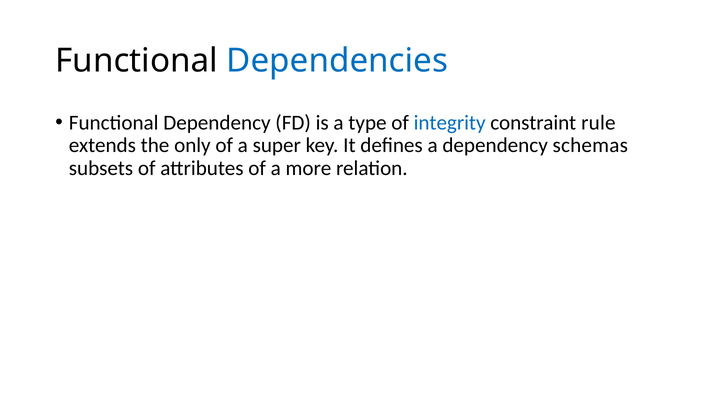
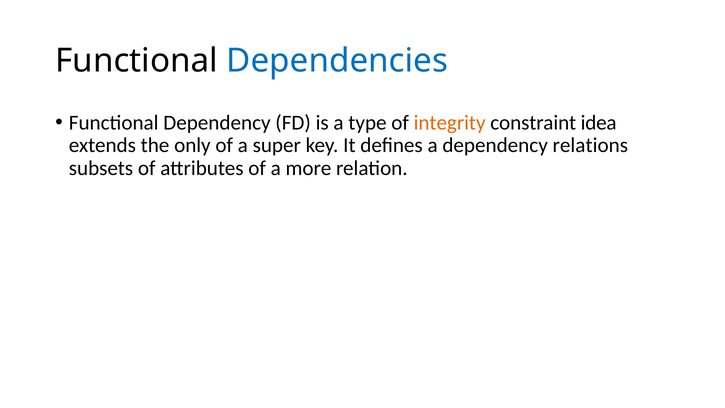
integrity colour: blue -> orange (450, 123)
rule: rule -> idea (599, 123)
schemas: schemas -> relations (590, 145)
